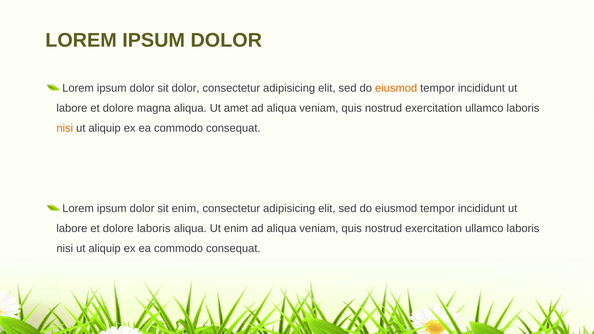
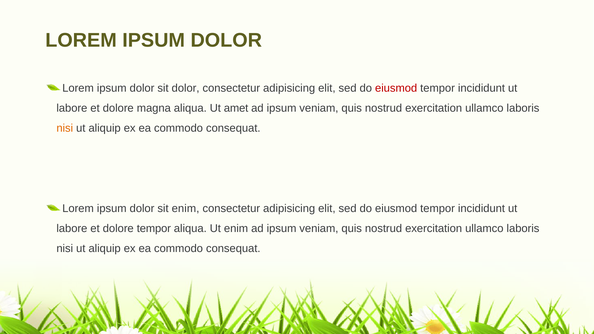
eiusmod colour: orange -> red (396, 88)
aliqua: aliqua -> ipsum (282, 108)
dolore laboris: laboris -> tempor (154, 229)
enim ad aliqua: aliqua -> ipsum (282, 229)
